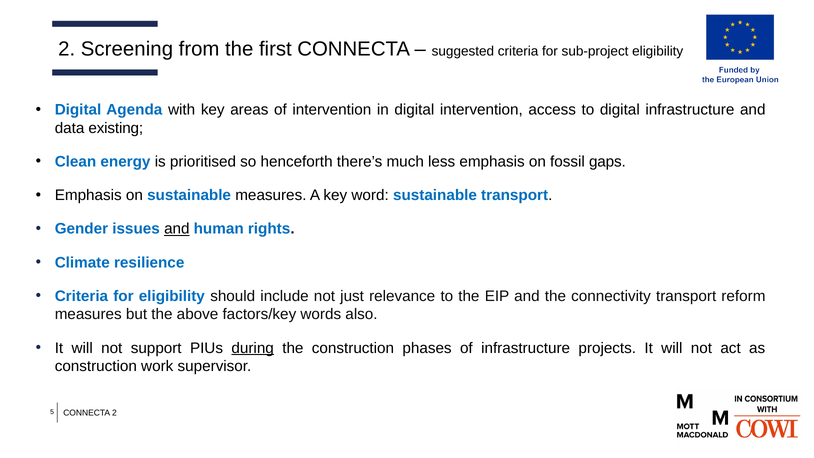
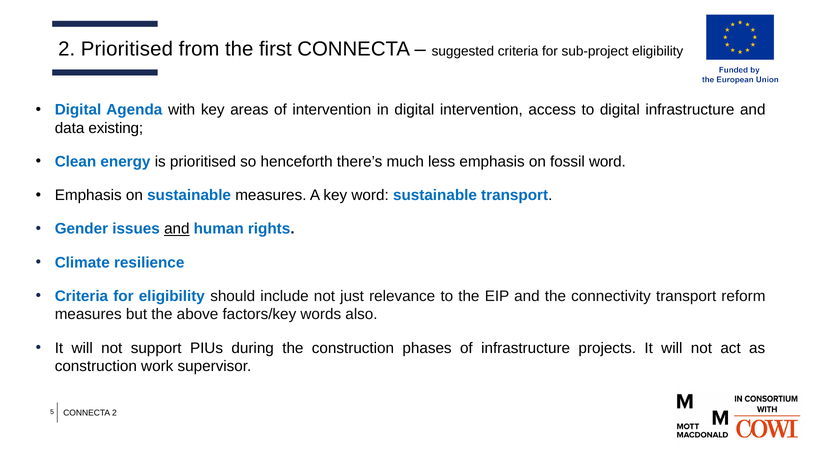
2 Screening: Screening -> Prioritised (127, 49)
fossil gaps: gaps -> word (607, 162)
during underline: present -> none (253, 348)
